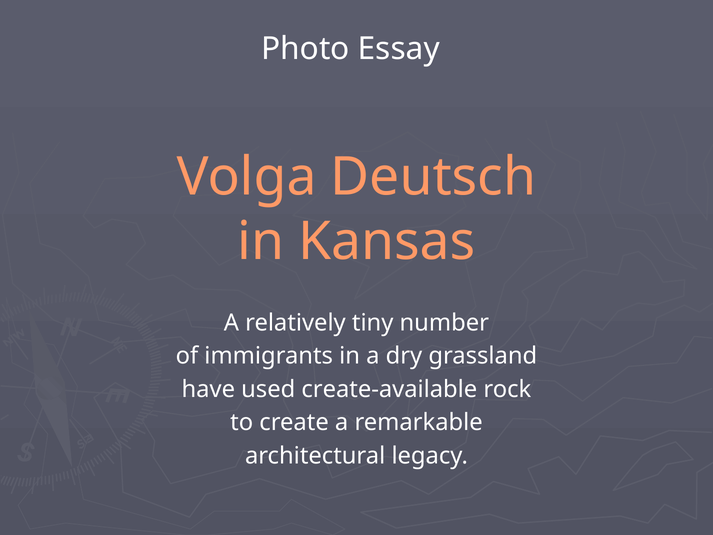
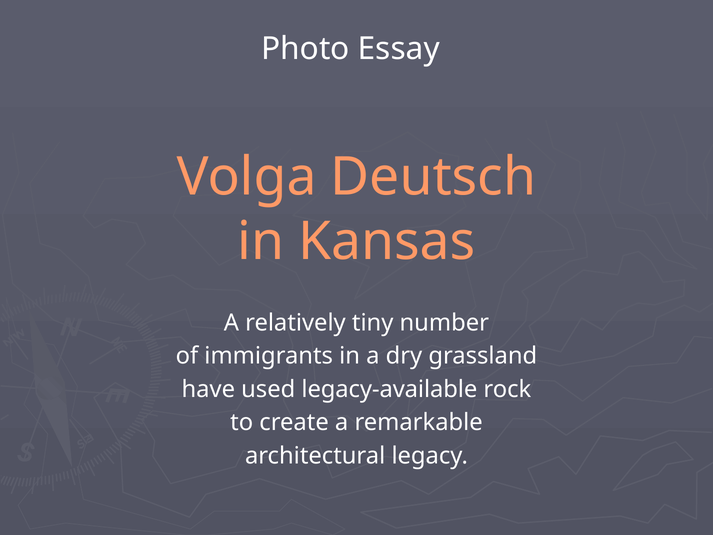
create-available: create-available -> legacy-available (389, 389)
